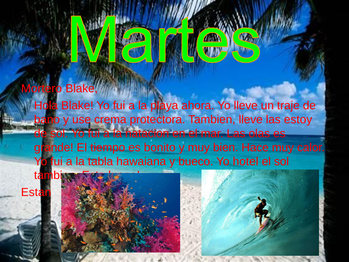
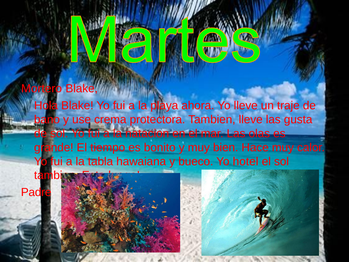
estoy: estoy -> gusta (298, 119)
Estan: Estan -> Padre (36, 192)
